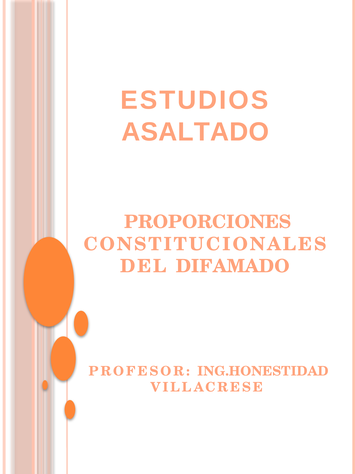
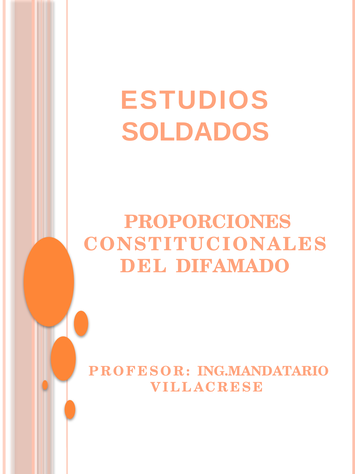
ASALTADO: ASALTADO -> SOLDADOS (195, 132)
ING.HONESTIDAD: ING.HONESTIDAD -> ING.MANDATARIO (263, 371)
